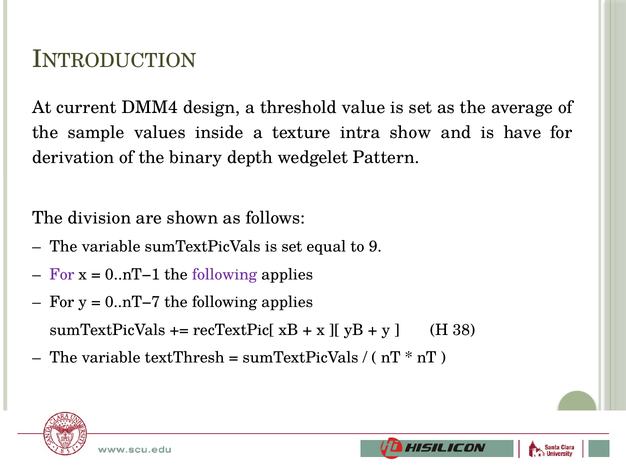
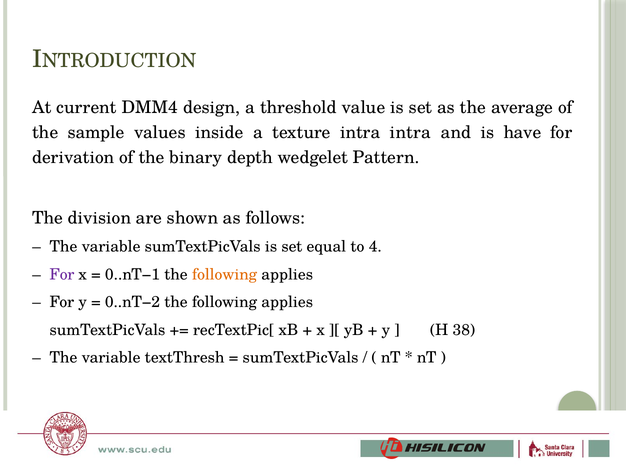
intra show: show -> intra (410, 133)
9: 9 -> 4 (375, 247)
following colour: purple -> orange (225, 275)
0..nT−7: 0..nT−7 -> 0..nT−2 (133, 302)
